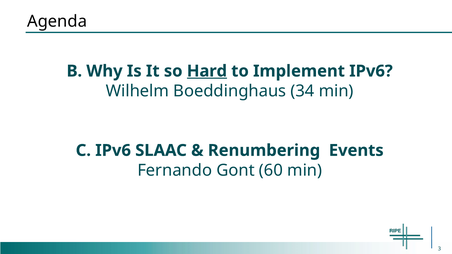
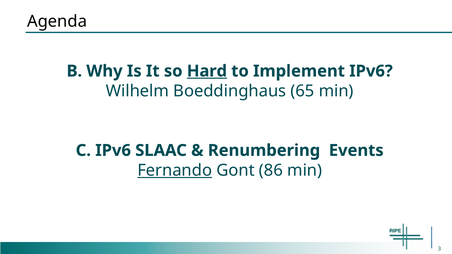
34: 34 -> 65 (302, 91)
Fernando underline: none -> present (175, 170)
60: 60 -> 86 (271, 170)
